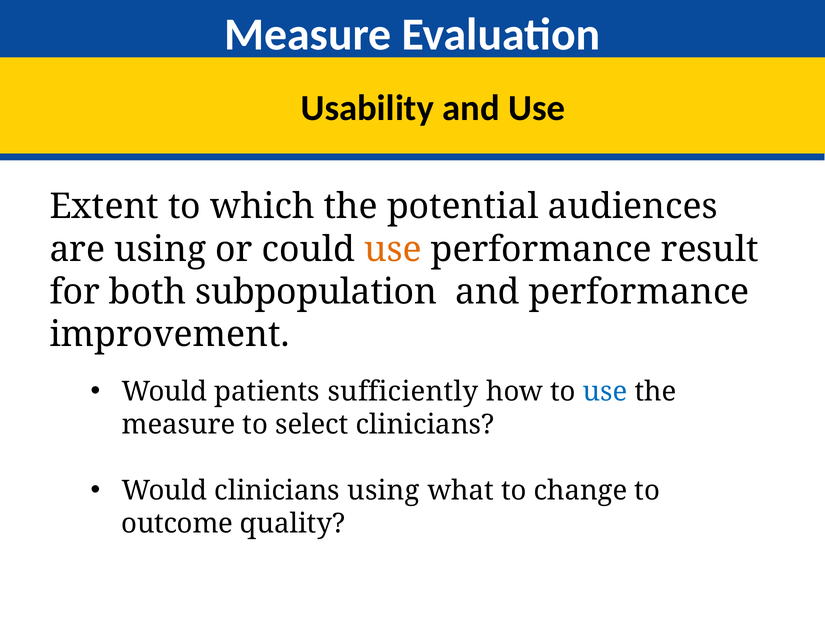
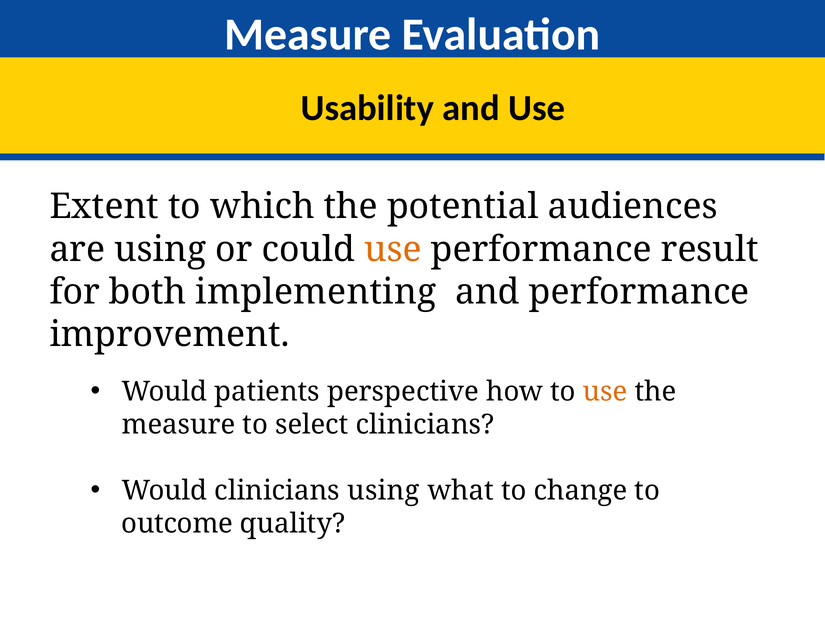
subpopulation: subpopulation -> implementing (316, 292)
sufficiently: sufficiently -> perspective (403, 391)
use colour: blue -> orange (605, 391)
